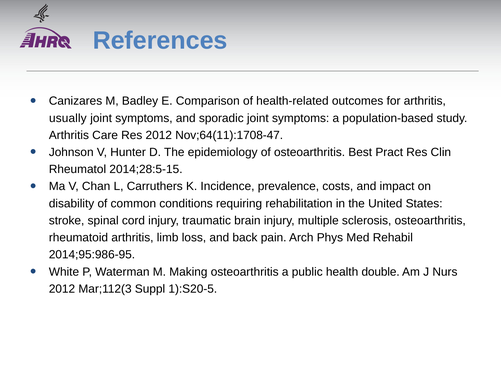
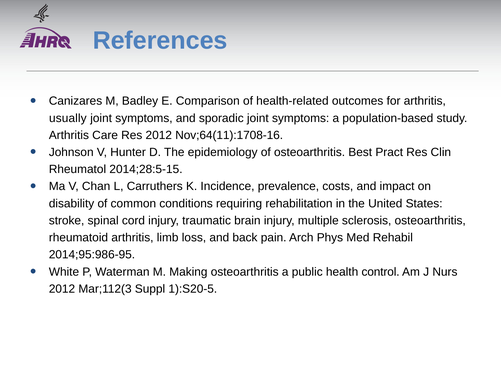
Nov;64(11):1708-47: Nov;64(11):1708-47 -> Nov;64(11):1708-16 (229, 135)
double: double -> control (381, 272)
